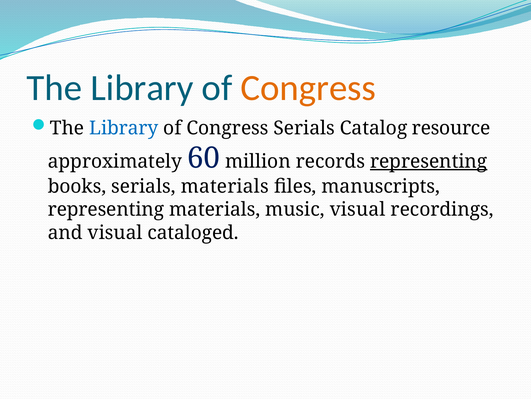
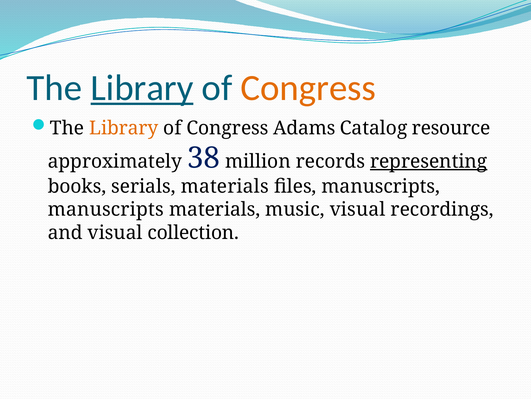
Library underline: none -> present (142, 88)
Library colour: blue -> orange (124, 128)
Congress Serials: Serials -> Adams (304, 128)
60: 60 -> 38 (204, 158)
representing: representing -> manuscripts (106, 209)
cataloged: cataloged -> collection (193, 232)
